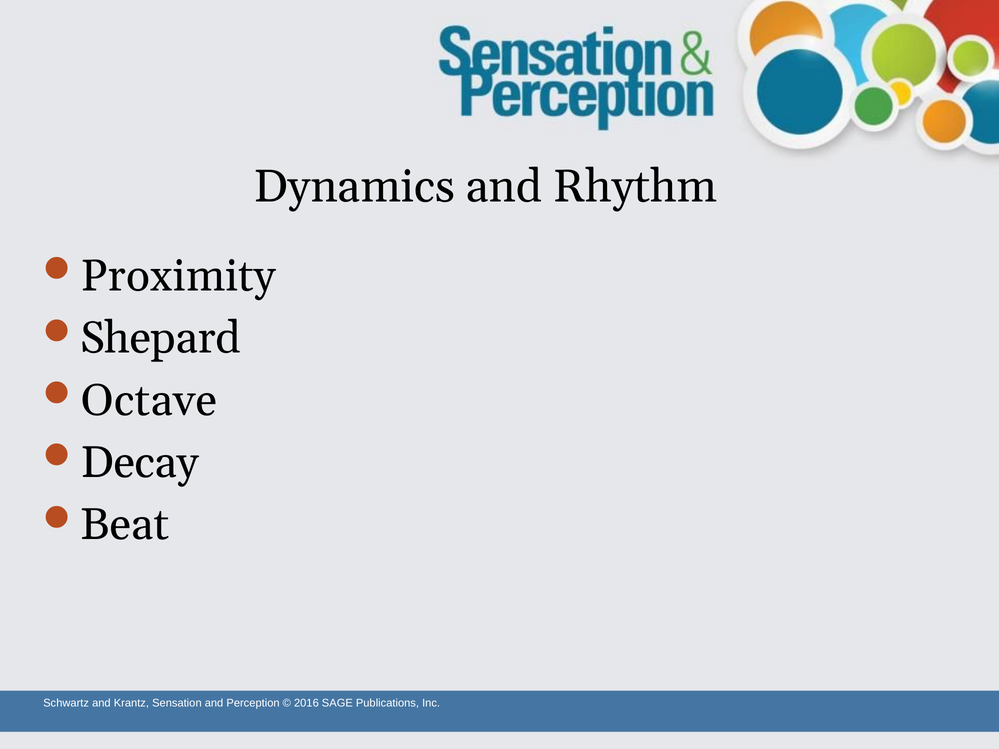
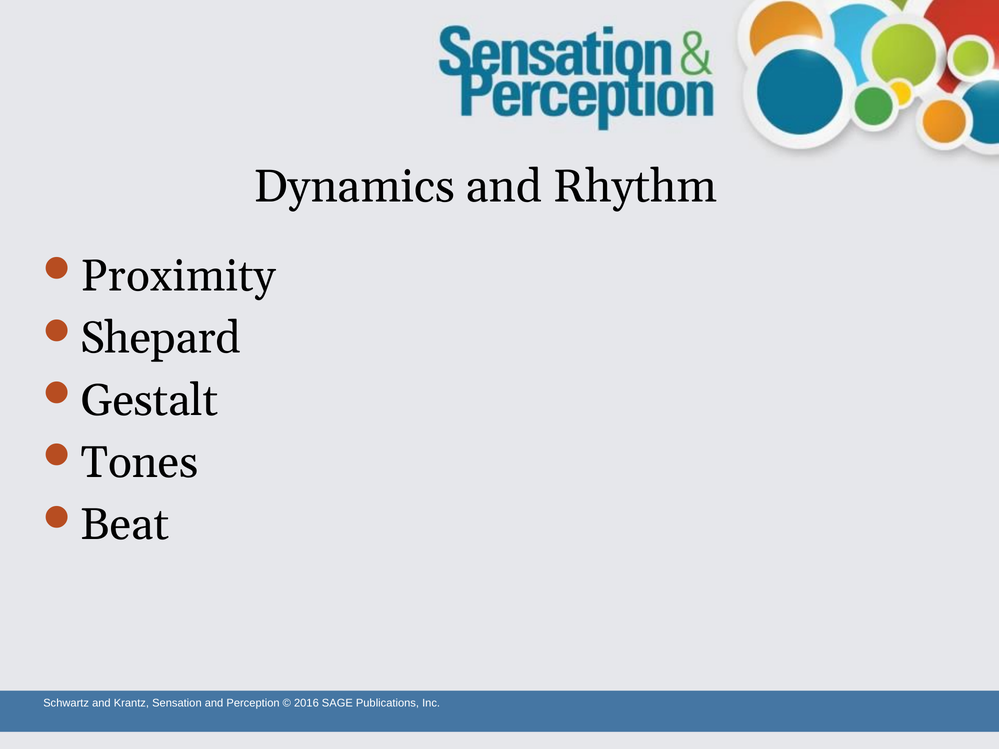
Octave: Octave -> Gestalt (149, 401)
Decay: Decay -> Tones (140, 463)
